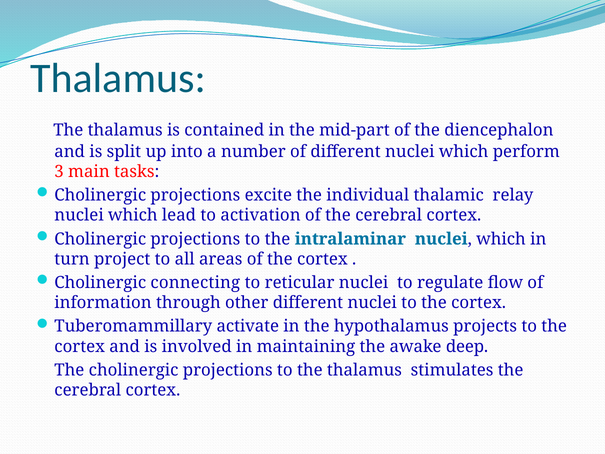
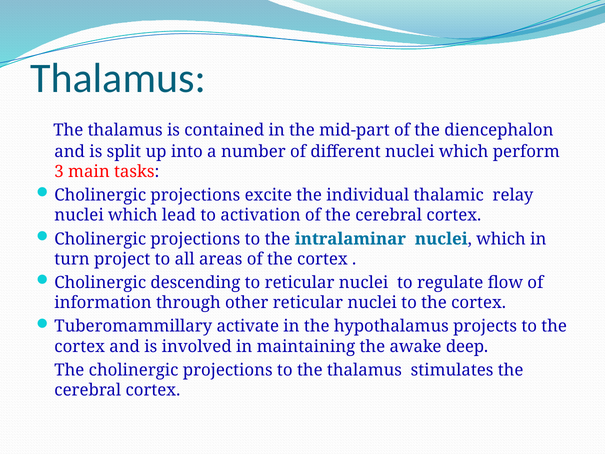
connecting: connecting -> descending (195, 283)
other different: different -> reticular (308, 303)
